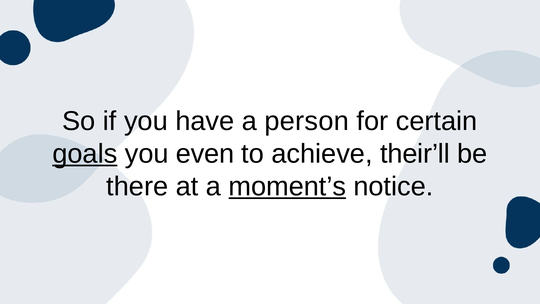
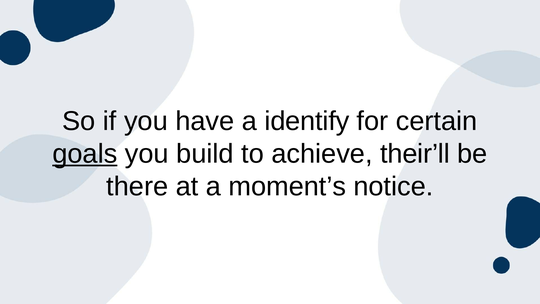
person: person -> identify (307, 121)
even: even -> build (205, 154)
moment’s underline: present -> none (287, 186)
